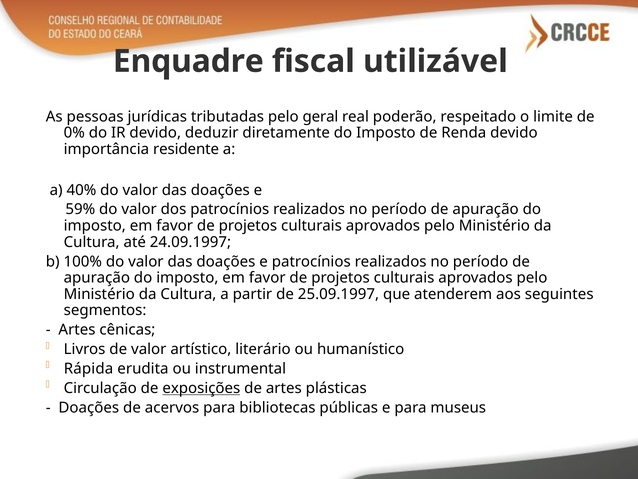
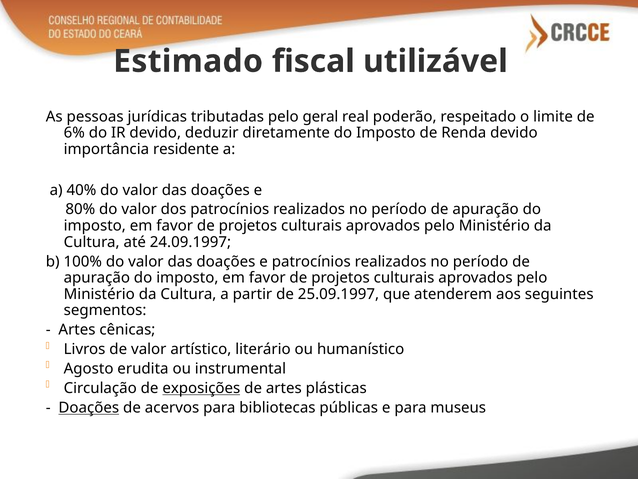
Enquadre: Enquadre -> Estimado (188, 61)
0%: 0% -> 6% (74, 133)
59%: 59% -> 80% (80, 209)
Rápida: Rápida -> Agosto (89, 368)
Doações underline: none -> present (89, 407)
